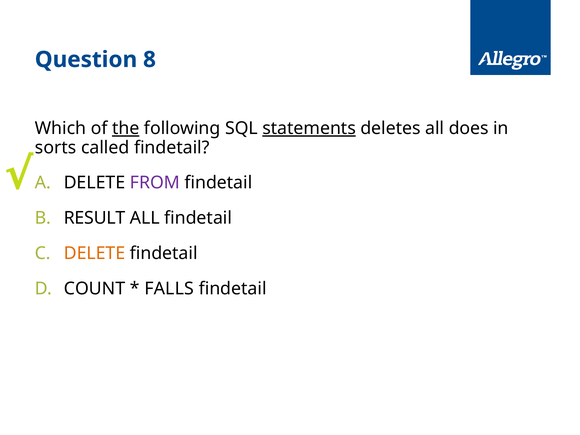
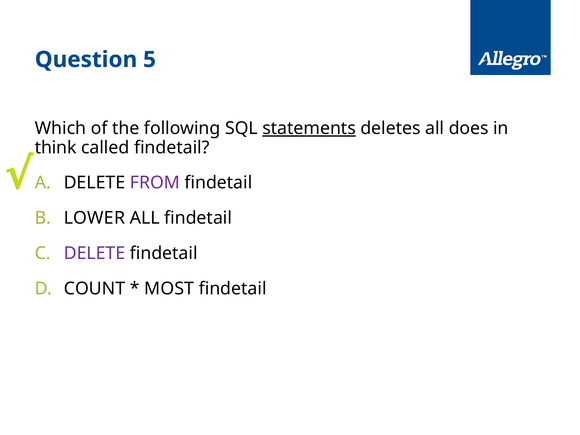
8: 8 -> 5 (149, 60)
the underline: present -> none (126, 128)
sorts: sorts -> think (56, 147)
RESULT: RESULT -> LOWER (94, 218)
DELETE colour: orange -> purple (95, 253)
FALLS: FALLS -> MOST (169, 289)
